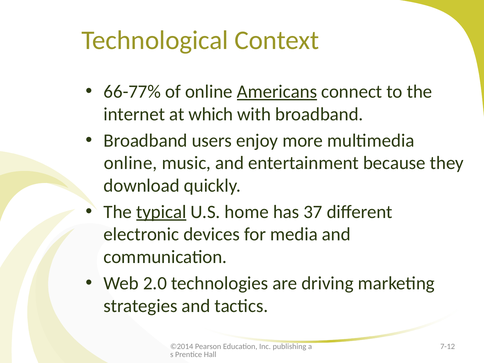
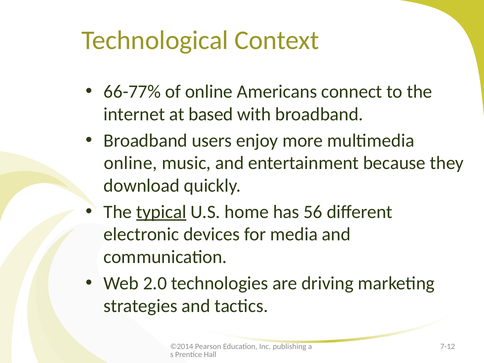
Americans underline: present -> none (277, 92)
which: which -> based (211, 114)
37: 37 -> 56 (313, 212)
